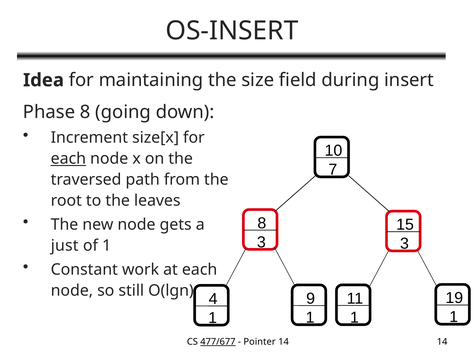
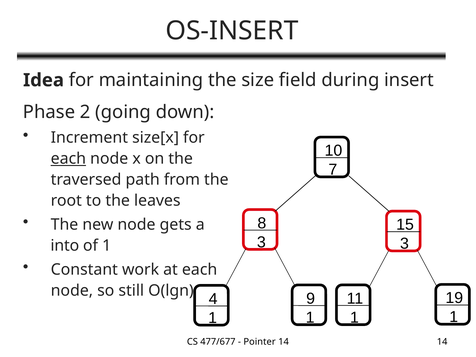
Phase 8: 8 -> 2 (85, 112)
just: just -> into (65, 246)
477/677 underline: present -> none (218, 342)
